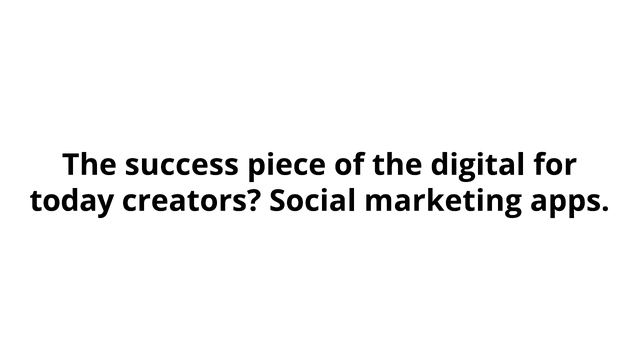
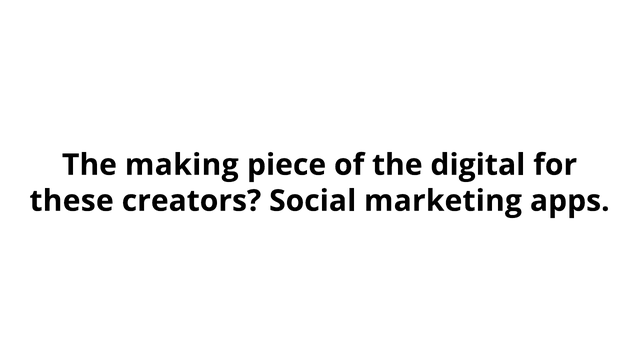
success: success -> making (182, 165)
today: today -> these (72, 201)
